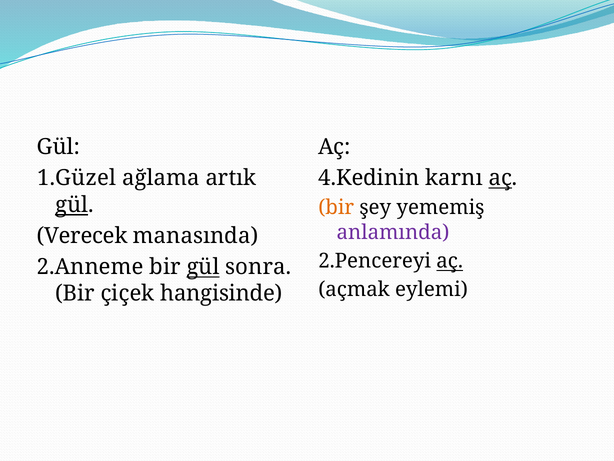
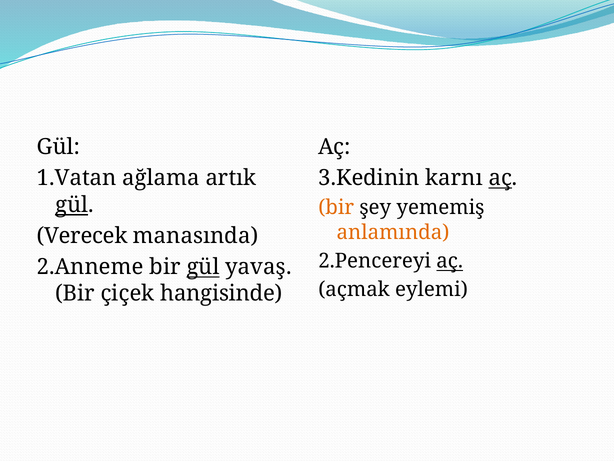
1.Güzel: 1.Güzel -> 1.Vatan (77, 178)
4.Kedinin: 4.Kedinin -> 3.Kedinin (369, 178)
anlamında colour: purple -> orange (393, 232)
sonra: sonra -> yavaş (258, 267)
